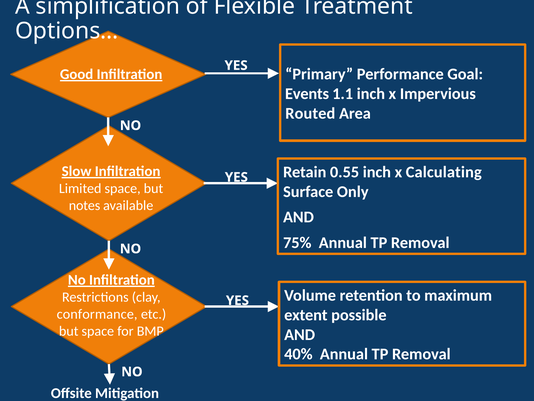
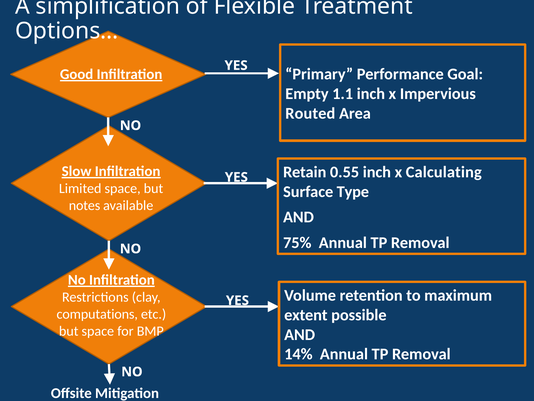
Events: Events -> Empty (307, 94)
Only: Only -> Type (353, 192)
conformance: conformance -> computations (97, 314)
40%: 40% -> 14% (298, 354)
